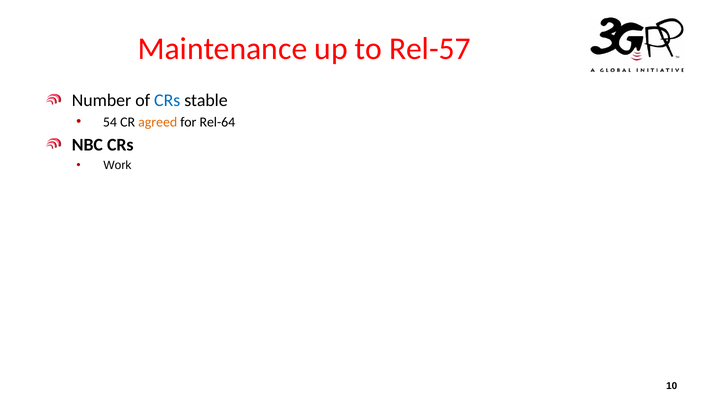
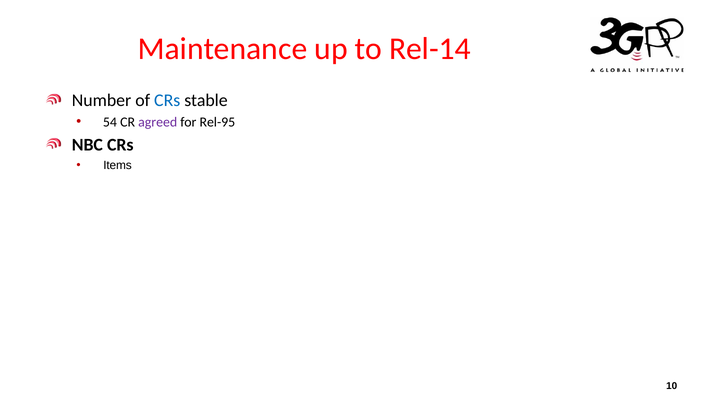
Rel-57: Rel-57 -> Rel-14 (430, 49)
agreed colour: orange -> purple (158, 122)
Rel-64: Rel-64 -> Rel-95 (217, 122)
Work: Work -> Items (118, 165)
